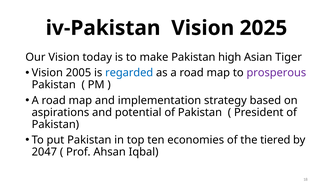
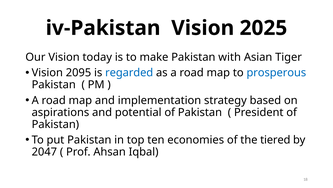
high: high -> with (230, 57)
2005: 2005 -> 2095 (78, 73)
prosperous colour: purple -> blue (276, 73)
